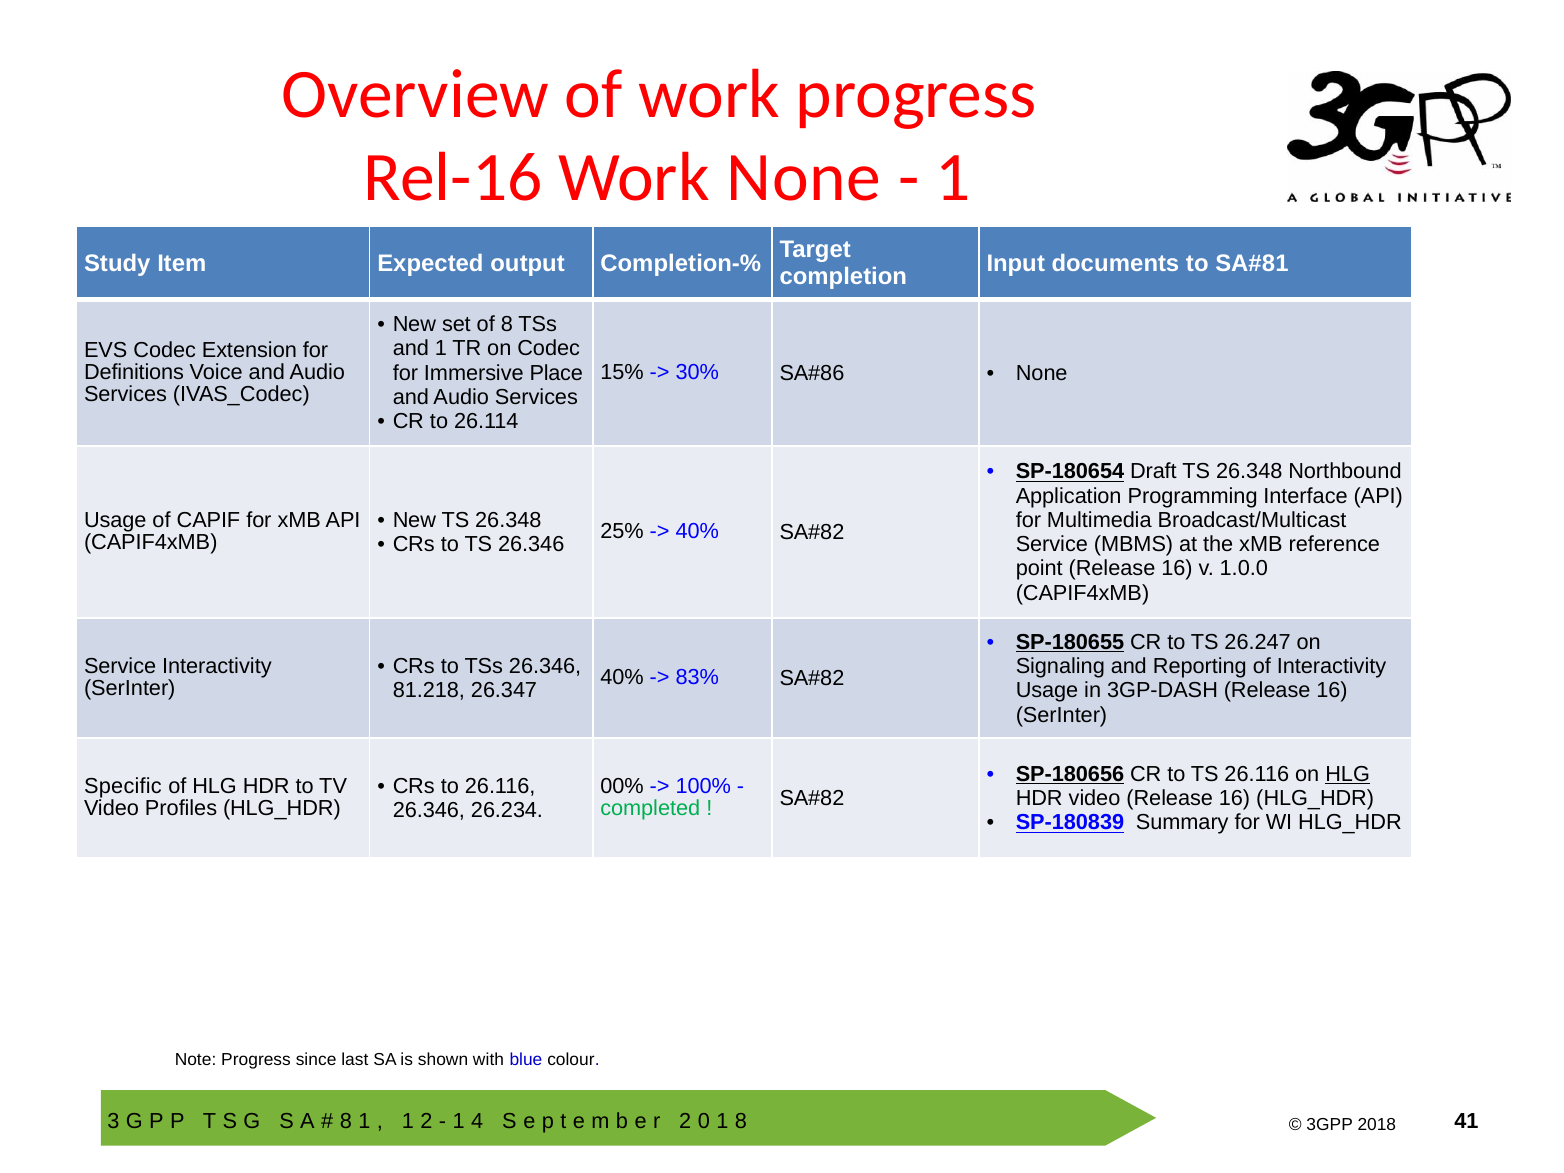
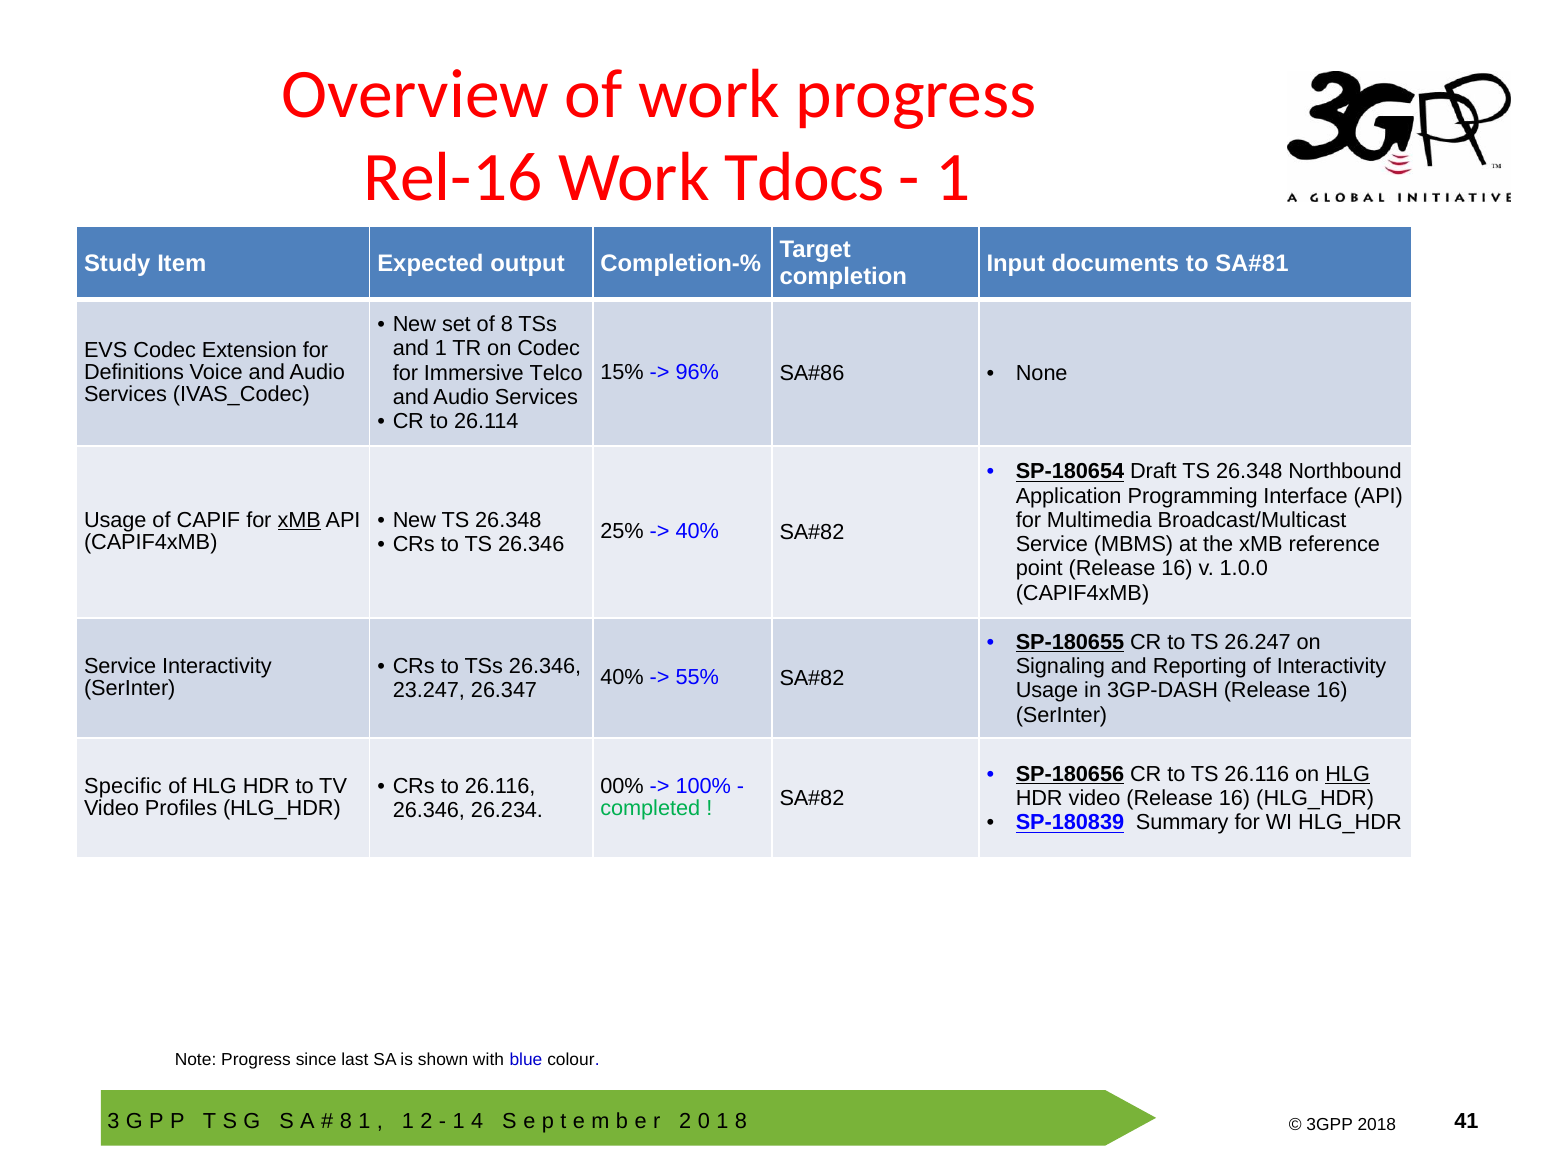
Work None: None -> Tdocs (805, 178)
30%: 30% -> 96% (697, 372)
Place: Place -> Telco (556, 373)
xMB underline: none -> present (299, 520)
83%: 83% -> 55% (697, 678)
81.218: 81.218 -> 23.247 (429, 691)
